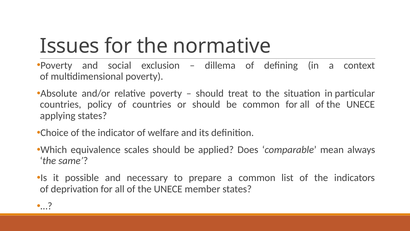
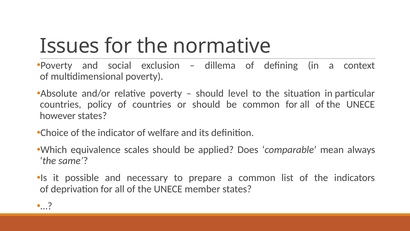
treat: treat -> level (238, 93)
applying: applying -> however (58, 115)
